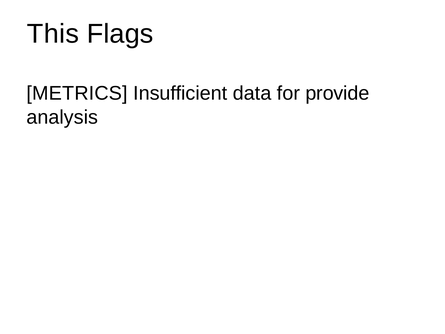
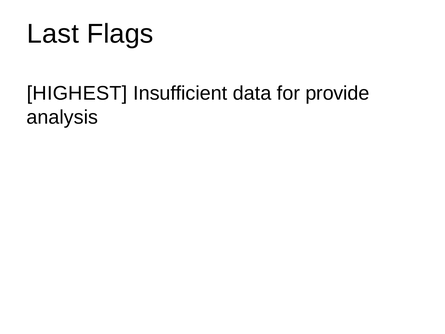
This: This -> Last (53, 34)
METRICS: METRICS -> HIGHEST (77, 93)
